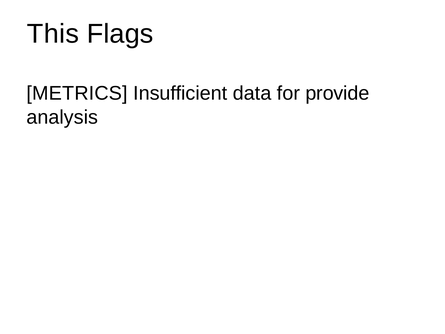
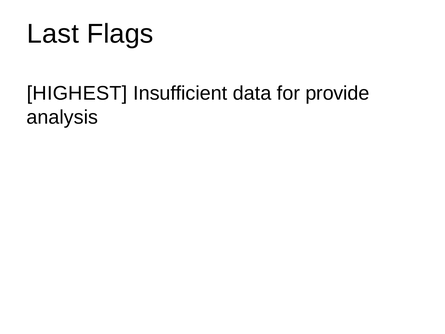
This: This -> Last (53, 34)
METRICS: METRICS -> HIGHEST (77, 93)
